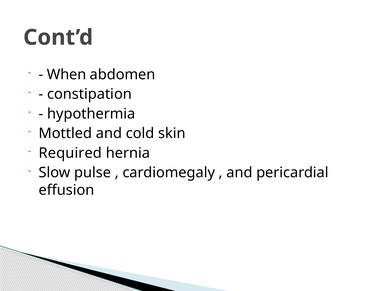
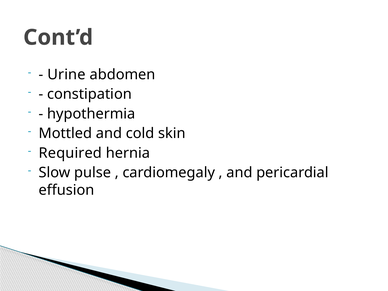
When: When -> Urine (66, 75)
